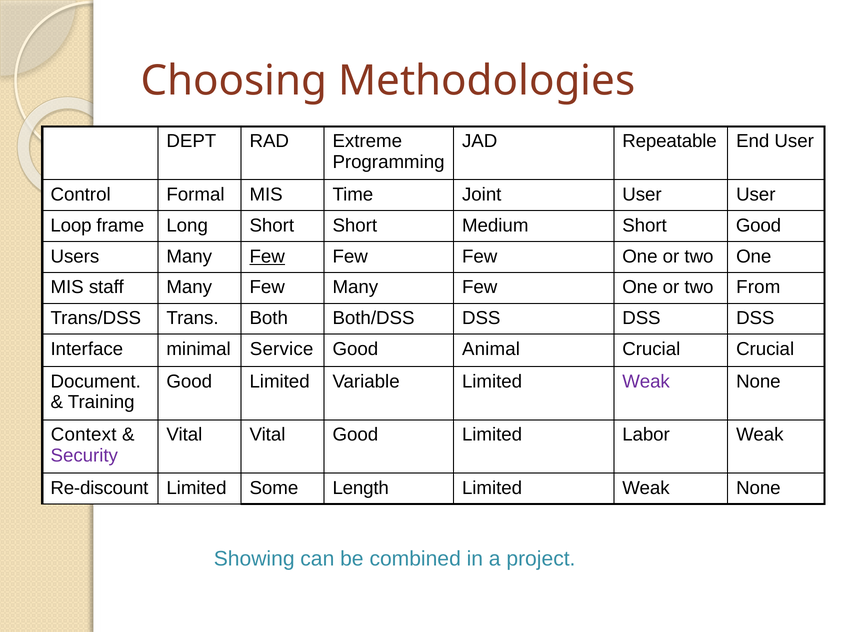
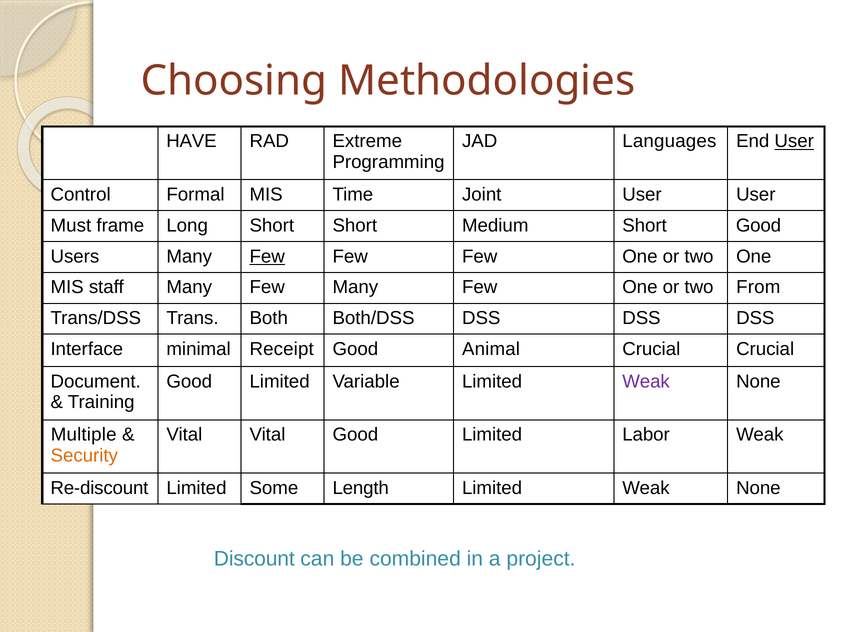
DEPT: DEPT -> HAVE (191, 141)
Repeatable: Repeatable -> Languages (669, 141)
User underline: none -> present (794, 141)
Loop: Loop -> Must (71, 226)
Service: Service -> Receipt (282, 349)
Context: Context -> Multiple (84, 435)
Security colour: purple -> orange (84, 456)
Showing: Showing -> Discount (254, 559)
